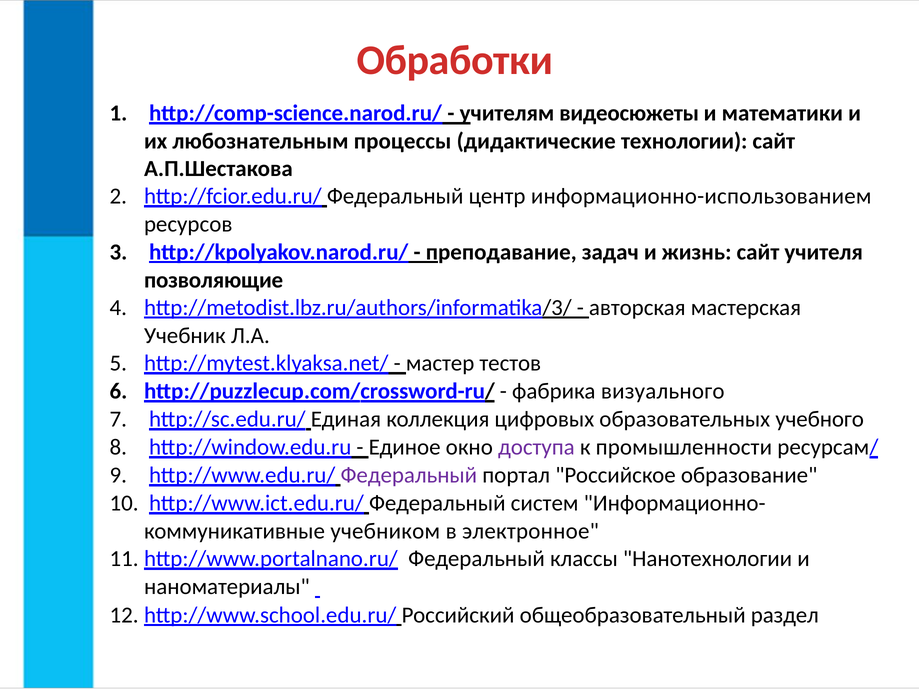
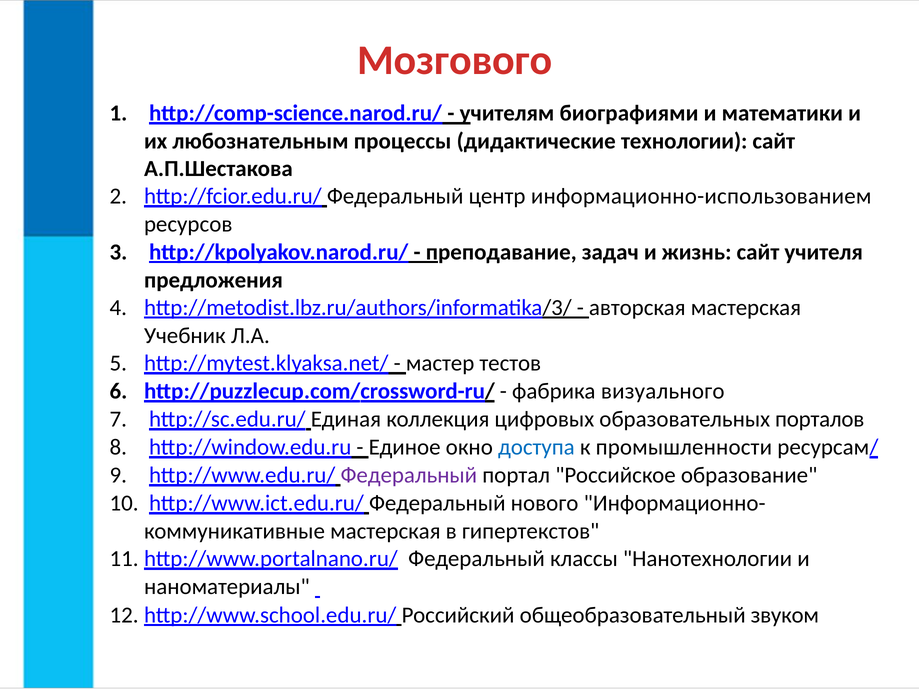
Обработки: Обработки -> Мозгового (455, 60)
видеосюжеты: видеосюжеты -> биографиями (629, 113)
позволяющие: позволяющие -> предложения (213, 280)
учебного: учебного -> порталов (820, 419)
доступа colour: purple -> blue (536, 447)
систем: систем -> нового (545, 503)
учебником: учебником -> мастерская (385, 532)
электронное: электронное -> гипертекстов (531, 532)
раздел: раздел -> звуком (785, 615)
